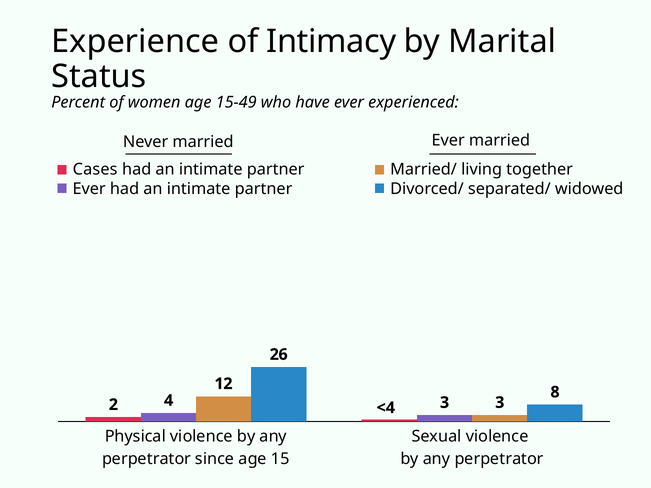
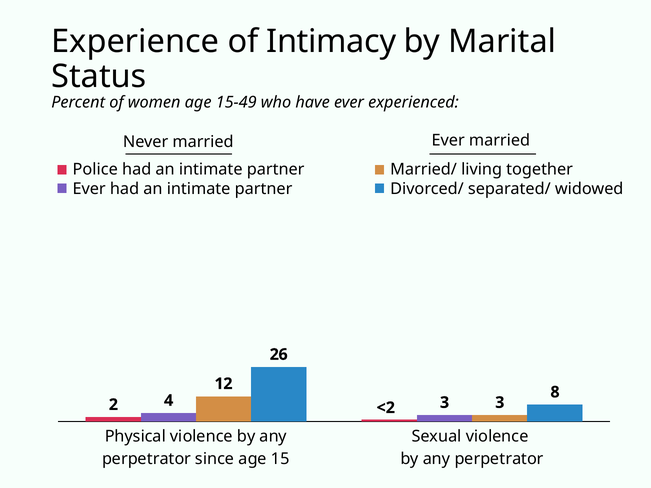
Cases: Cases -> Police (95, 170)
<4: <4 -> <2 (386, 408)
